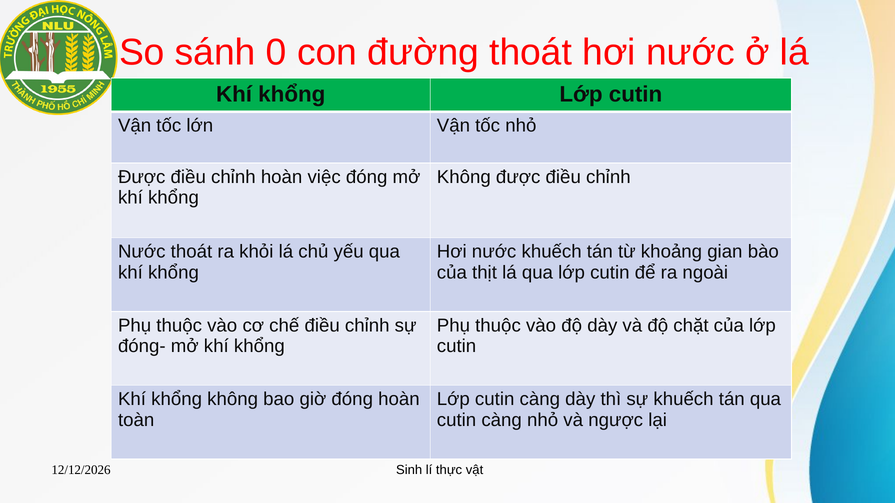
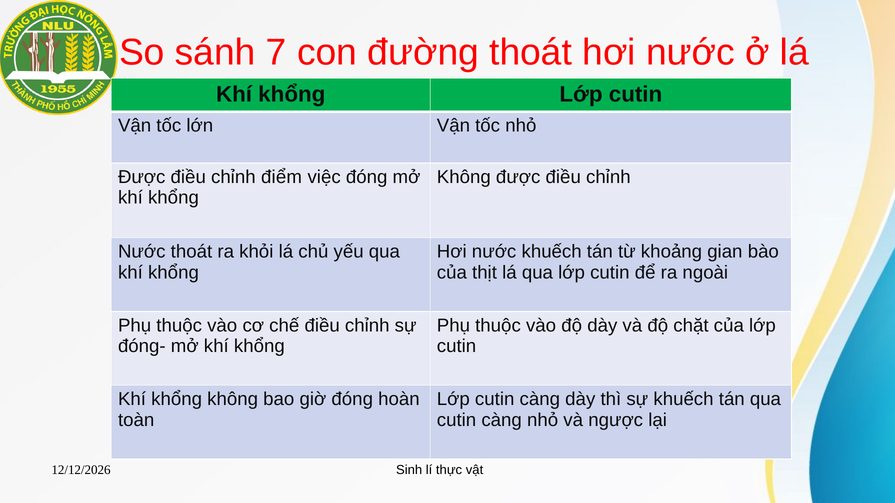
0: 0 -> 7 (276, 53)
chỉnh hoàn: hoàn -> điểm (282, 177)
